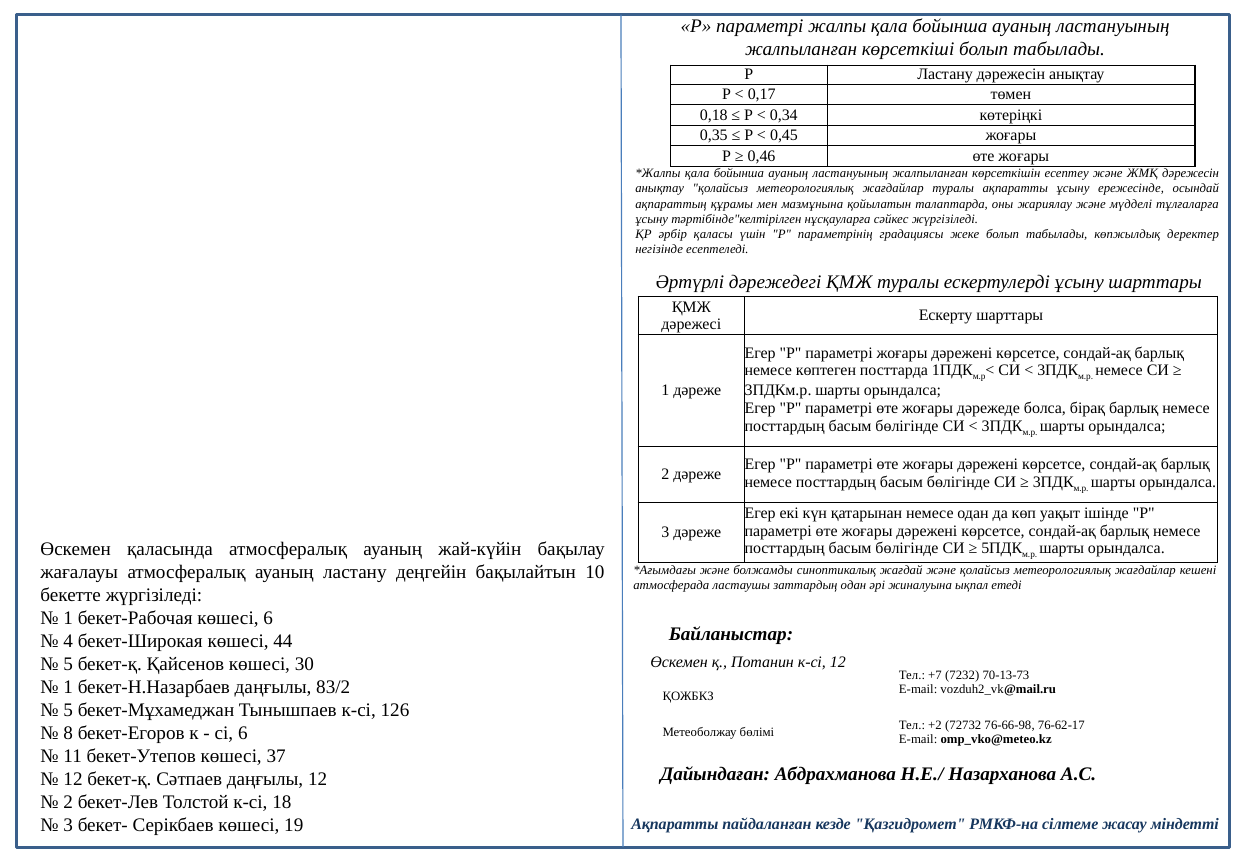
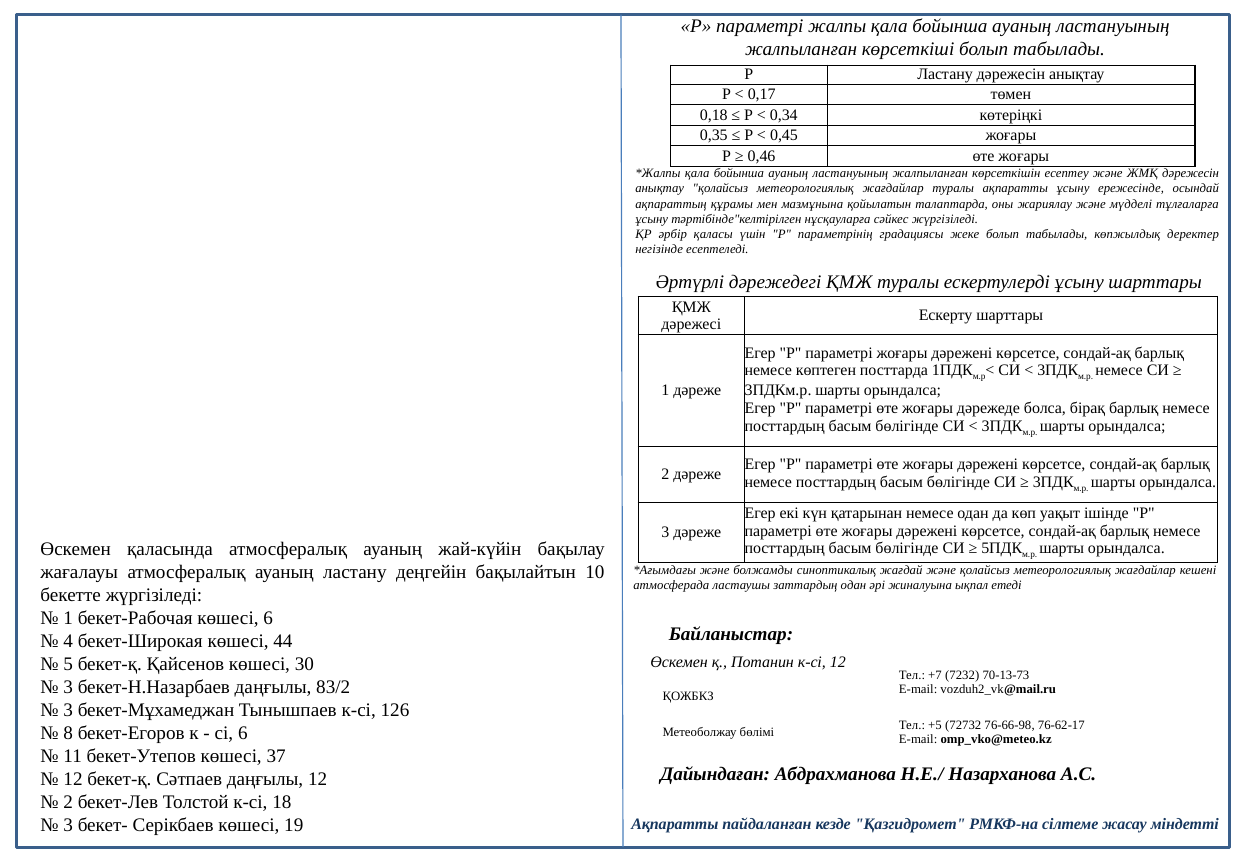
1: 1 -> 3 (68, 687)
5: 5 -> 3 (68, 710)
+2: +2 -> +5 (935, 726)
